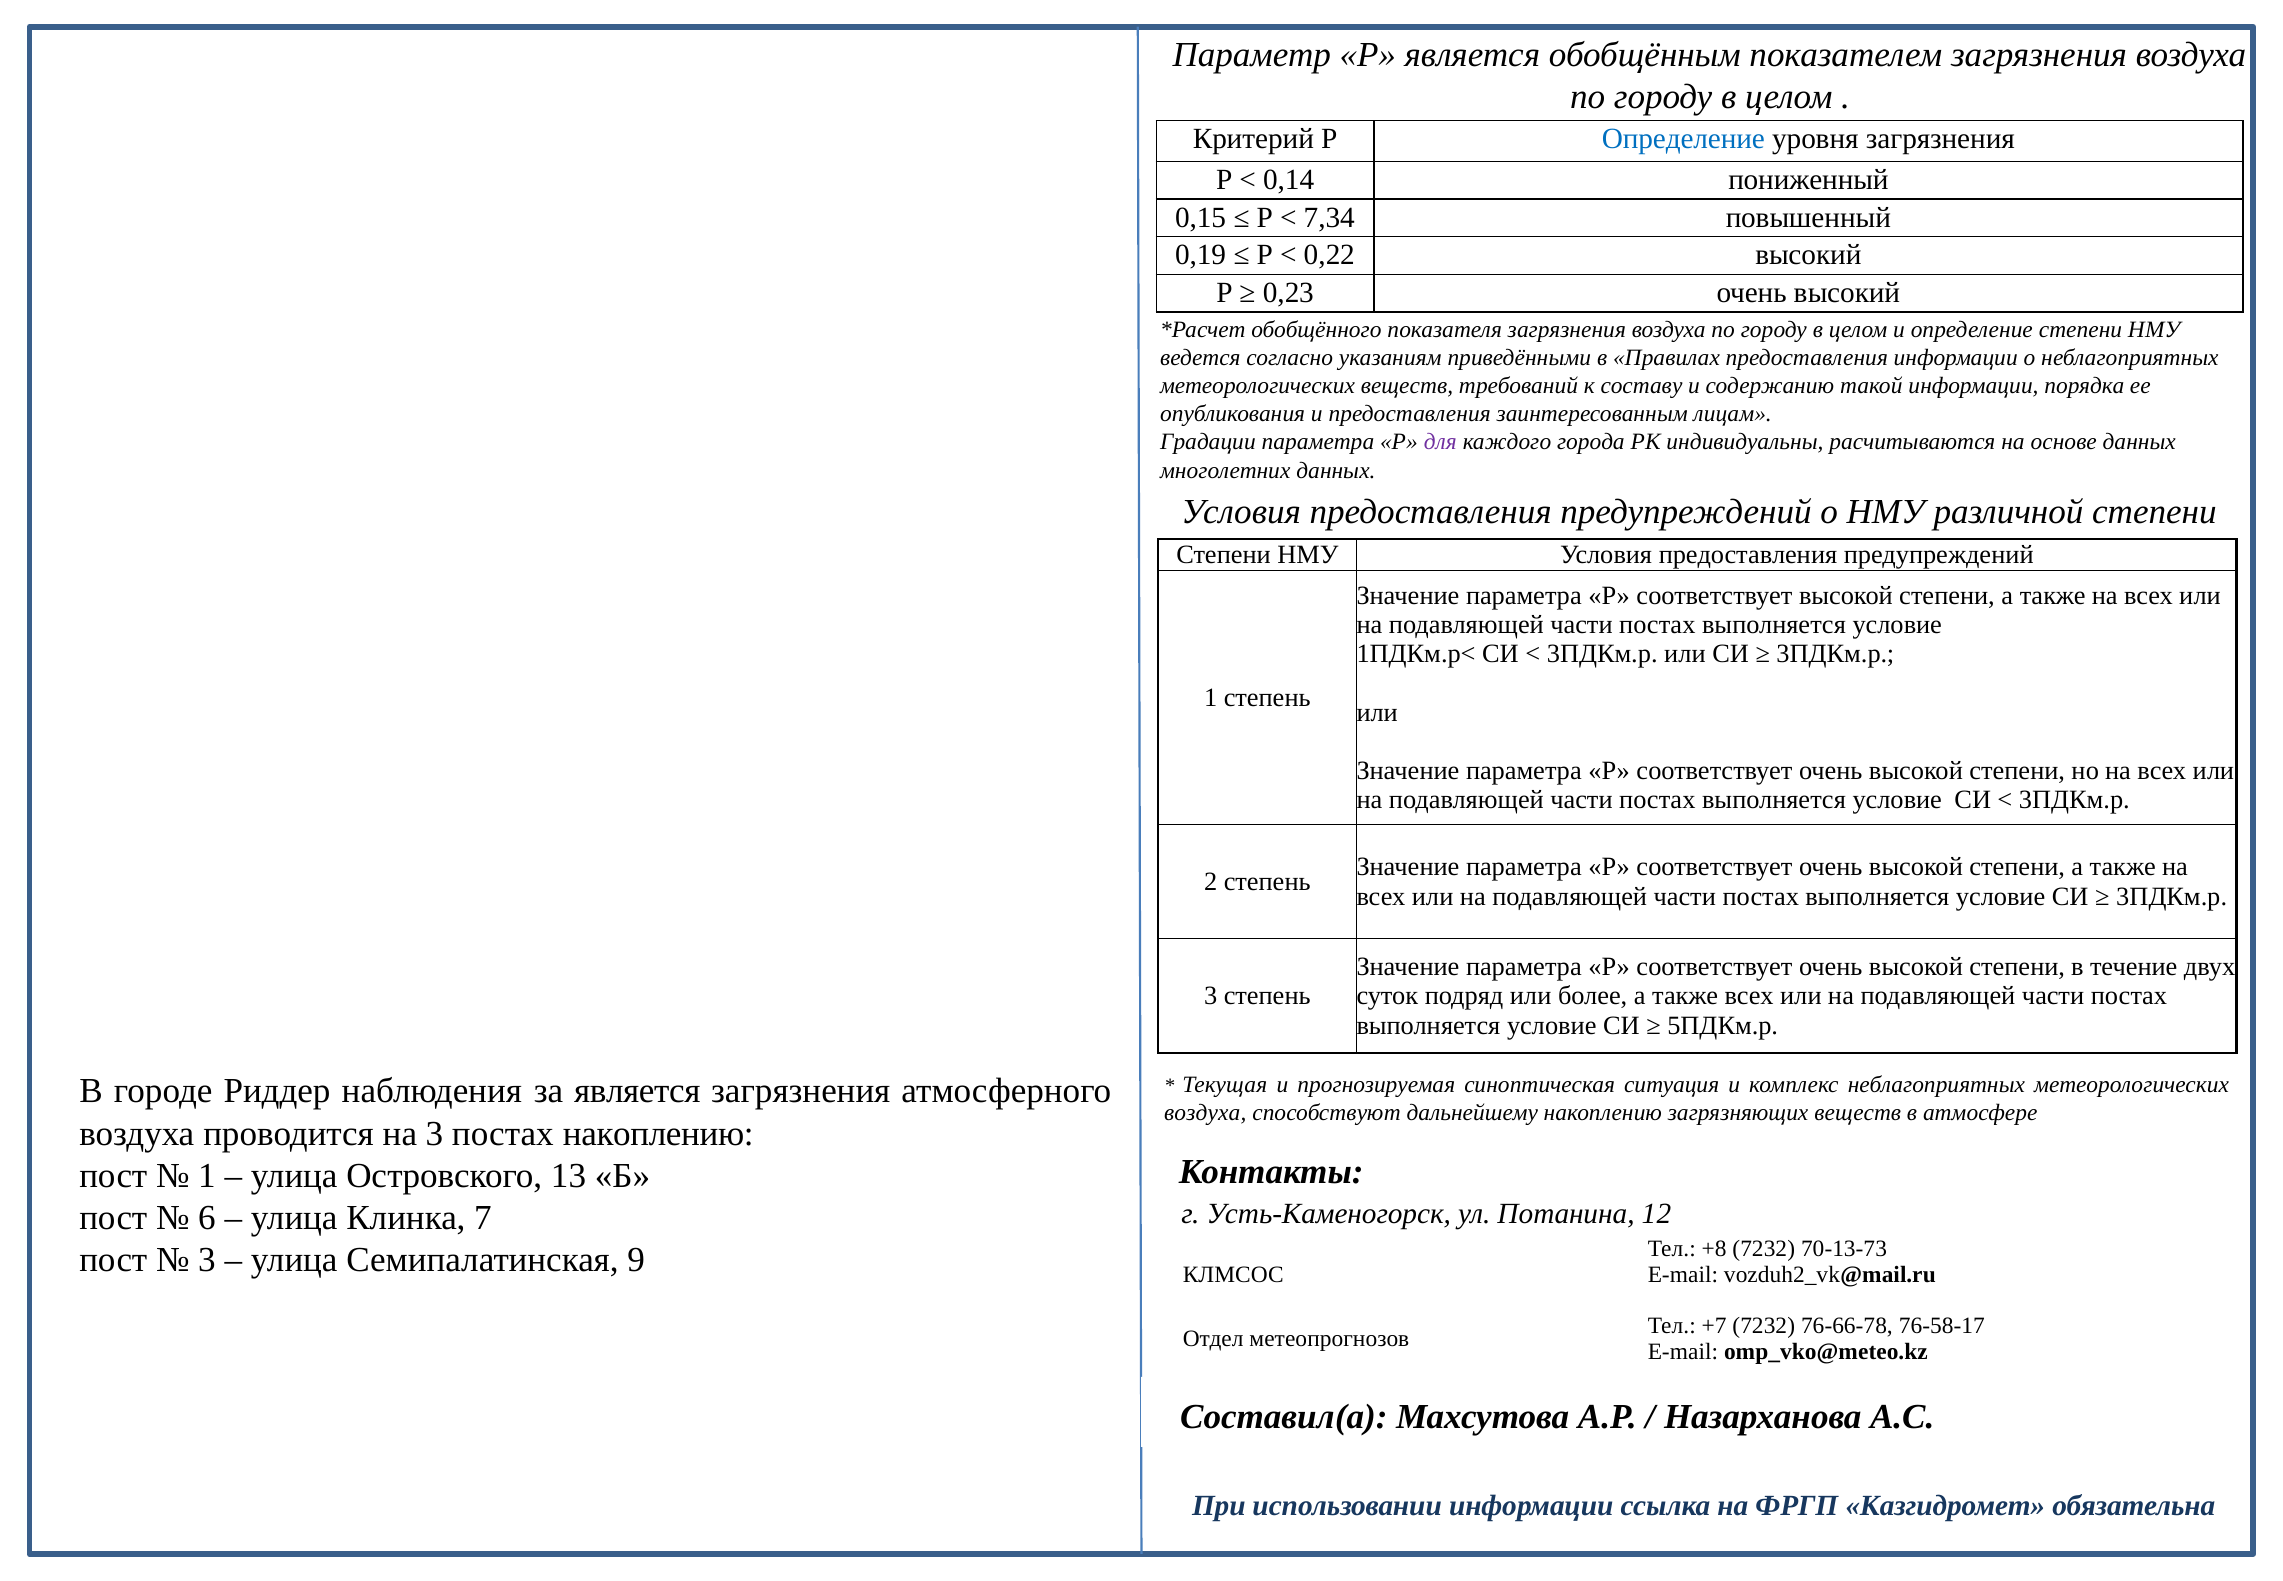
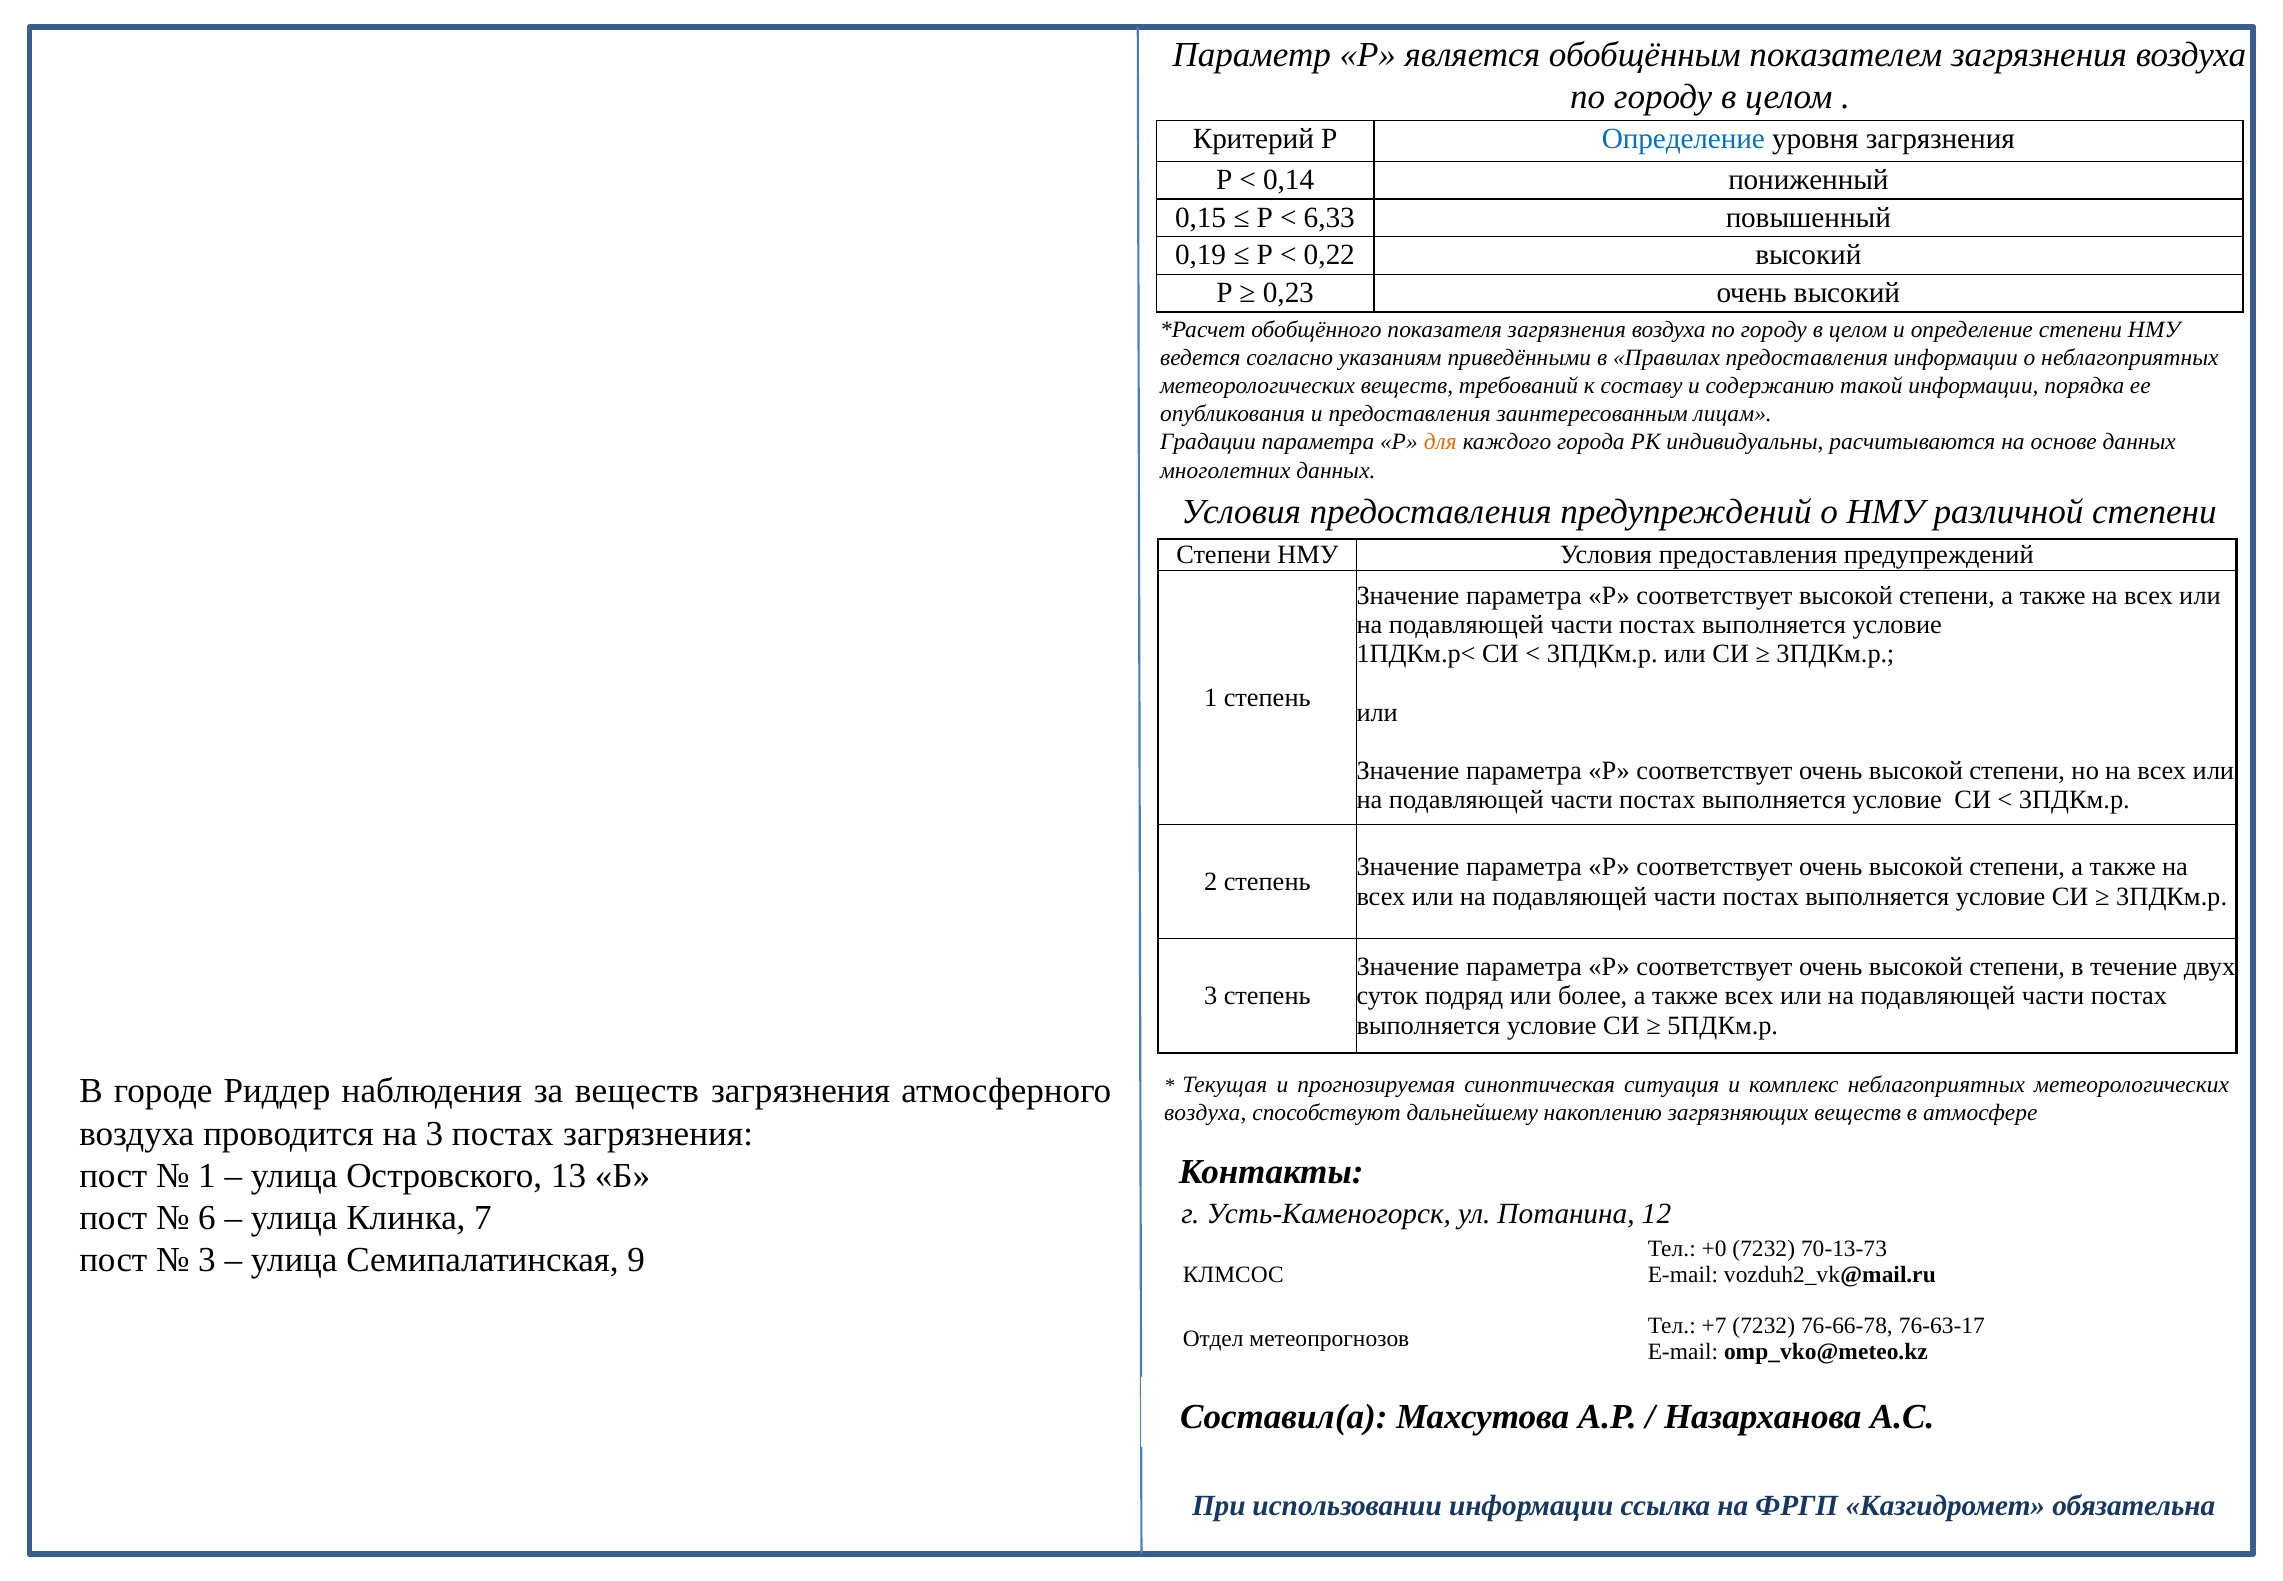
7,34: 7,34 -> 6,33 (1329, 217)
для colour: purple -> orange (1440, 442)
за является: является -> веществ (637, 1091)
постах накоплению: накоплению -> загрязнения (658, 1133)
+8: +8 -> +0 (1714, 1248)
76-58-17: 76-58-17 -> 76-63-17 (1942, 1325)
